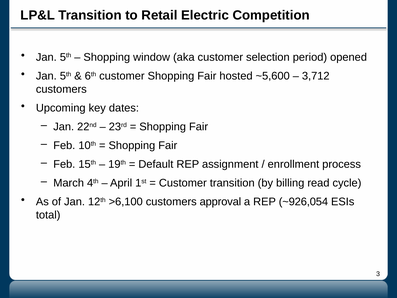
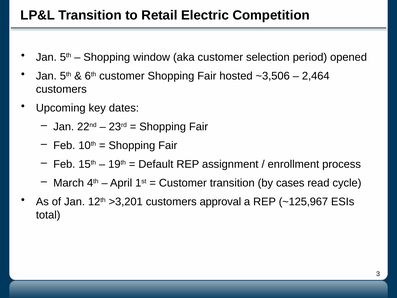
~5,600: ~5,600 -> ~3,506 (273, 76)
3,712: 3,712 -> 2,464 (316, 76)
billing: billing -> cases (290, 183)
>6,100: >6,100 -> >3,201 (126, 202)
~926,054: ~926,054 -> ~125,967 (303, 202)
